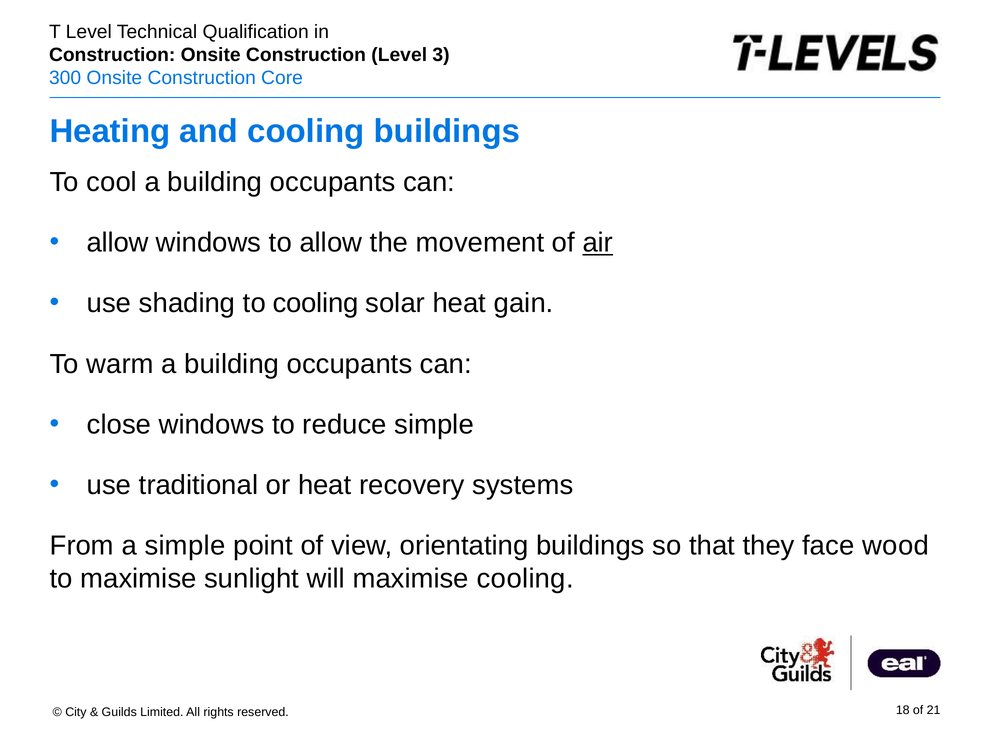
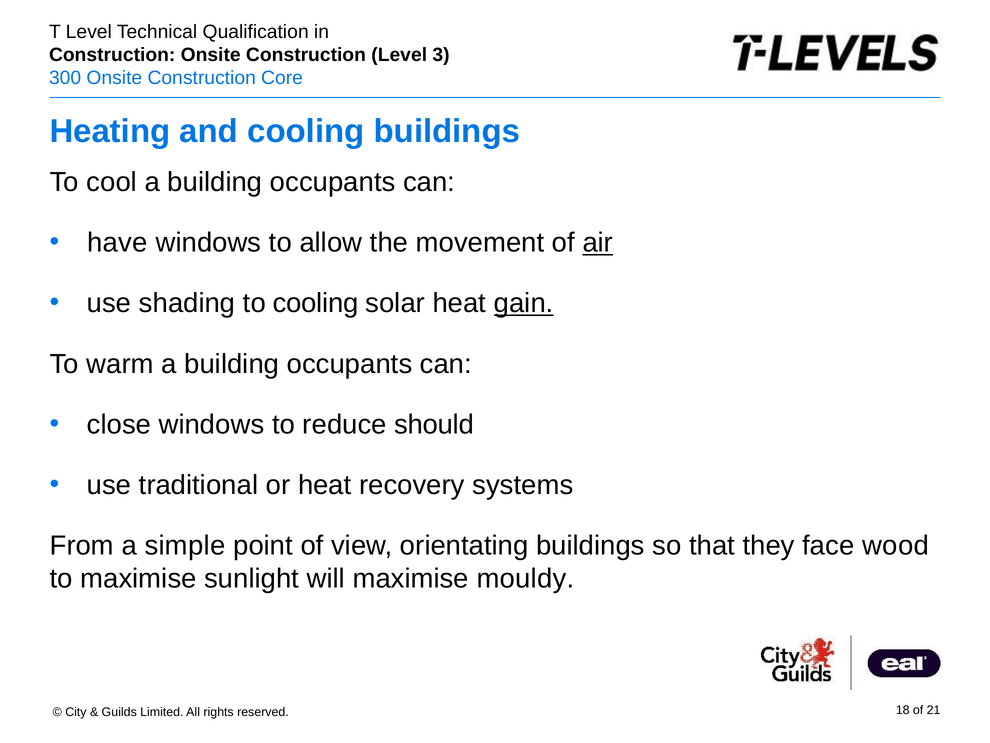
allow: allow -> have (117, 243)
gain underline: none -> present (524, 303)
reduce simple: simple -> should (434, 424)
maximise cooling: cooling -> mouldy (525, 578)
